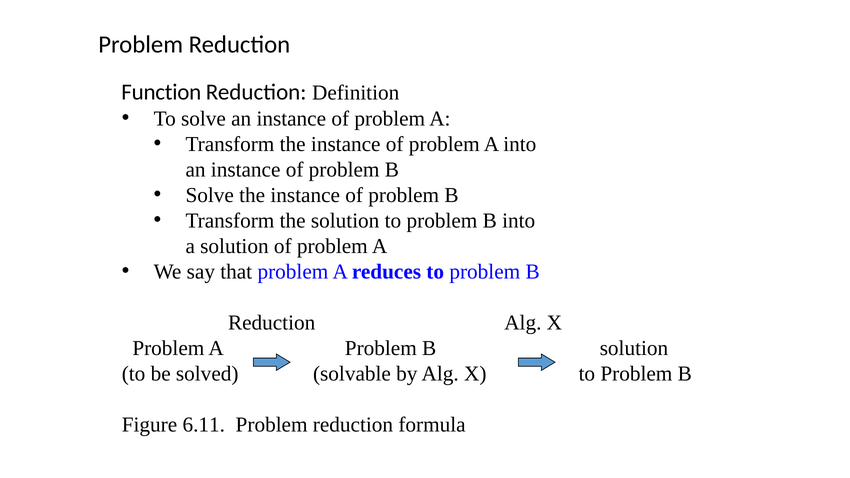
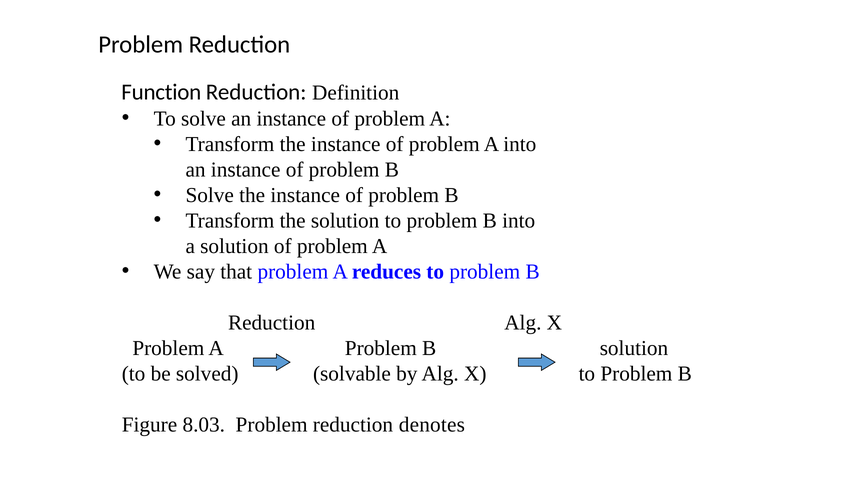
6.11: 6.11 -> 8.03 (204, 425)
formula: formula -> denotes (432, 425)
